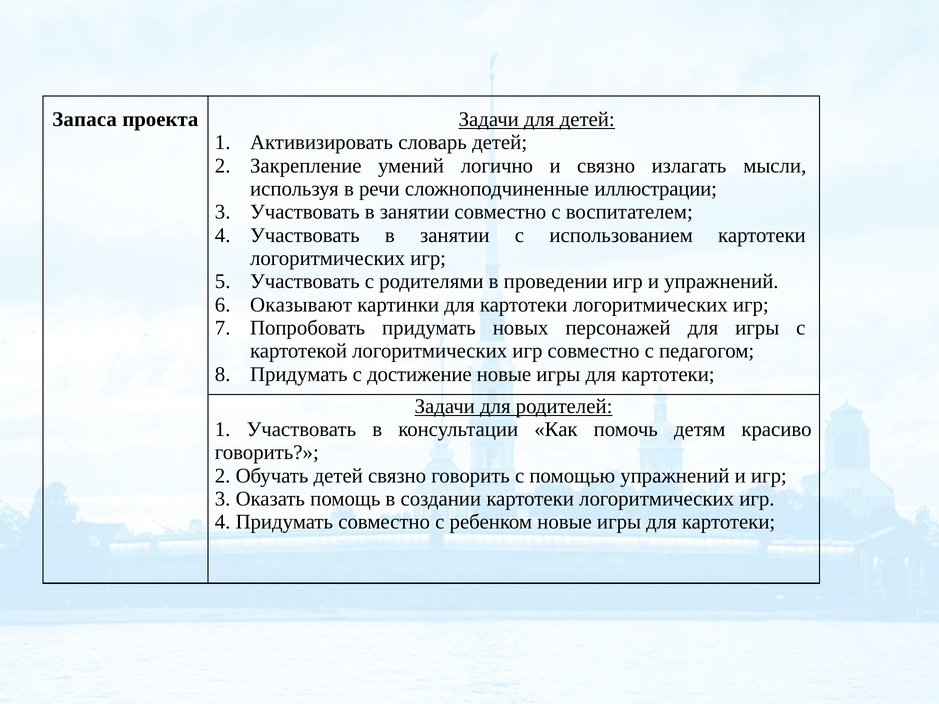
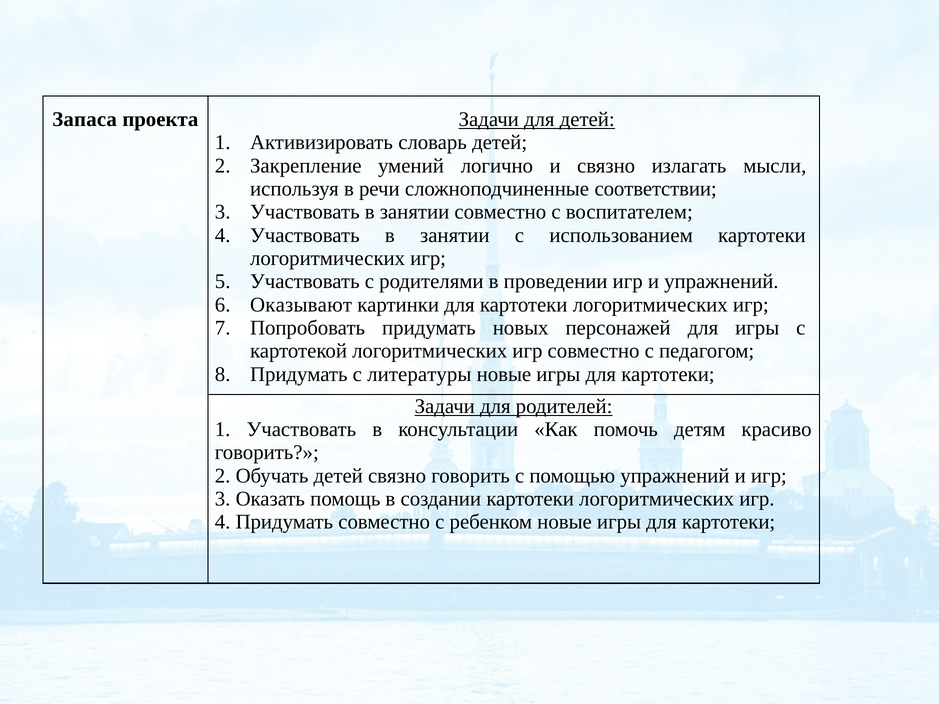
иллюстрации: иллюстрации -> соответствии (656, 189)
достижение: достижение -> литературы (419, 374)
